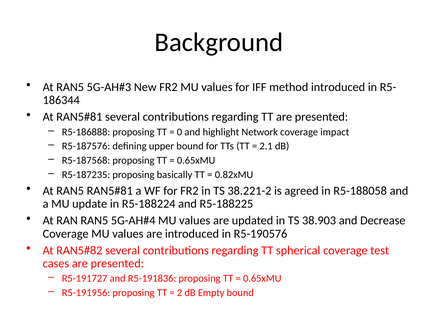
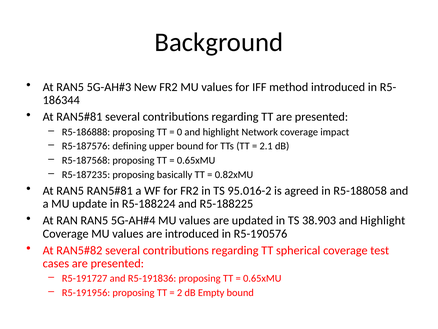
38.221-2: 38.221-2 -> 95.016-2 (249, 190)
38.903 and Decrease: Decrease -> Highlight (383, 220)
